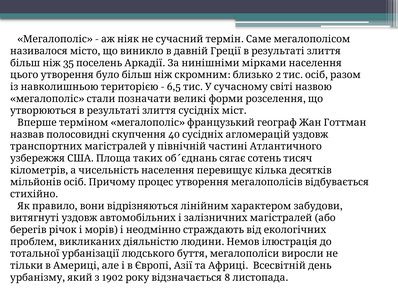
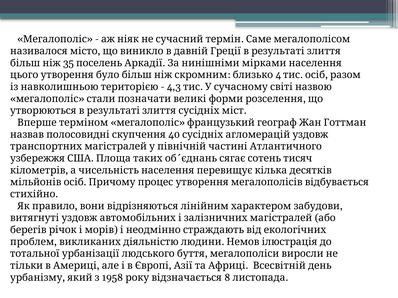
2: 2 -> 4 (278, 75)
6,5: 6,5 -> 4,3 (174, 87)
1902: 1902 -> 1958 (112, 278)
